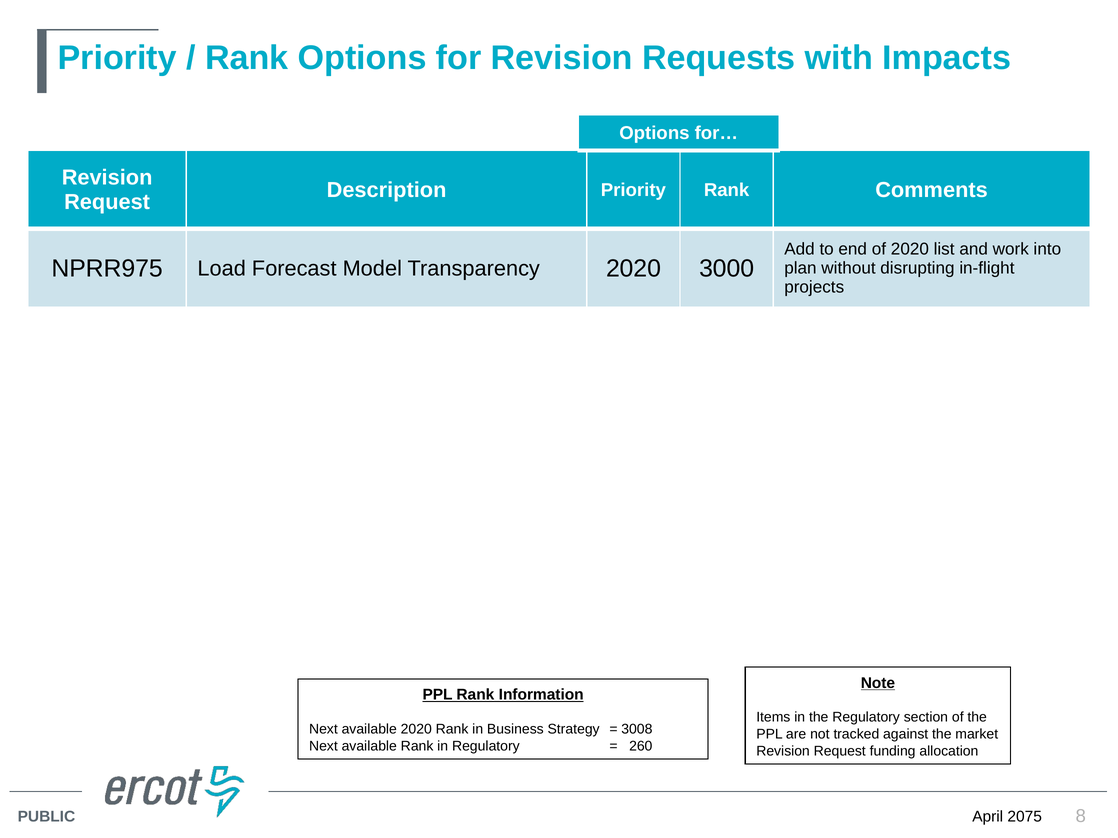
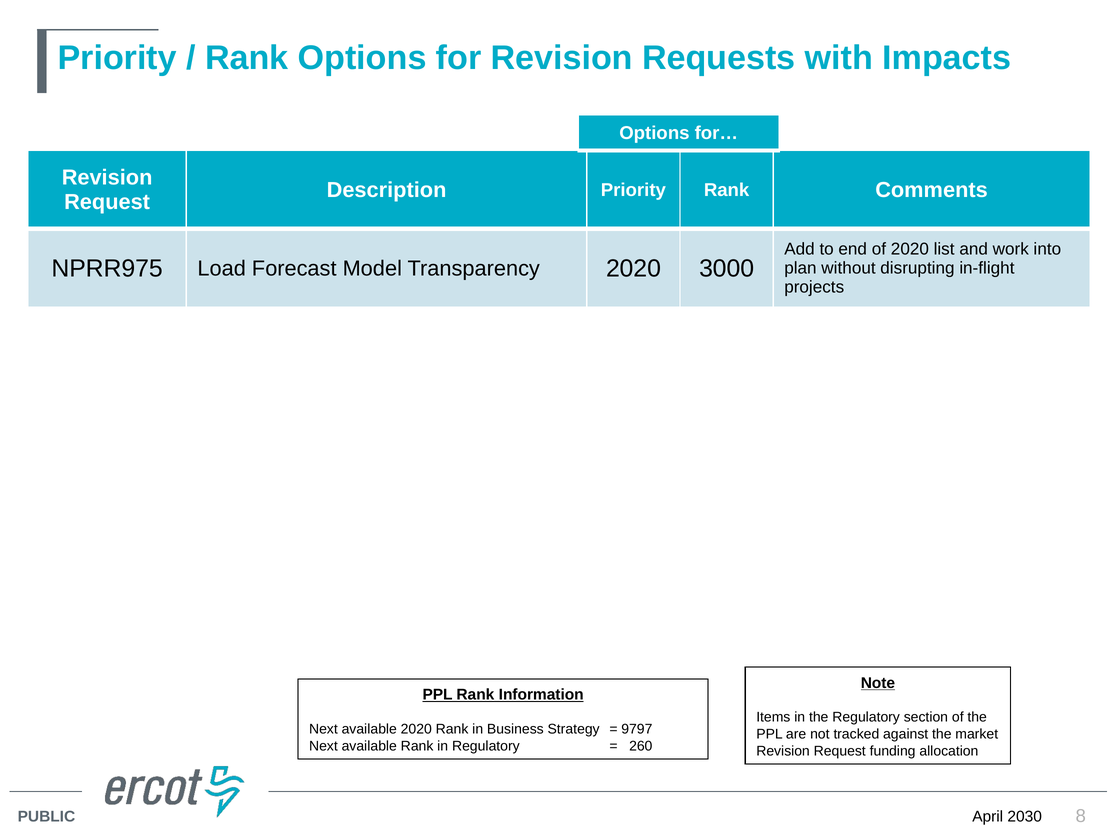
3008: 3008 -> 9797 (637, 730)
2075: 2075 -> 2030 (1025, 817)
